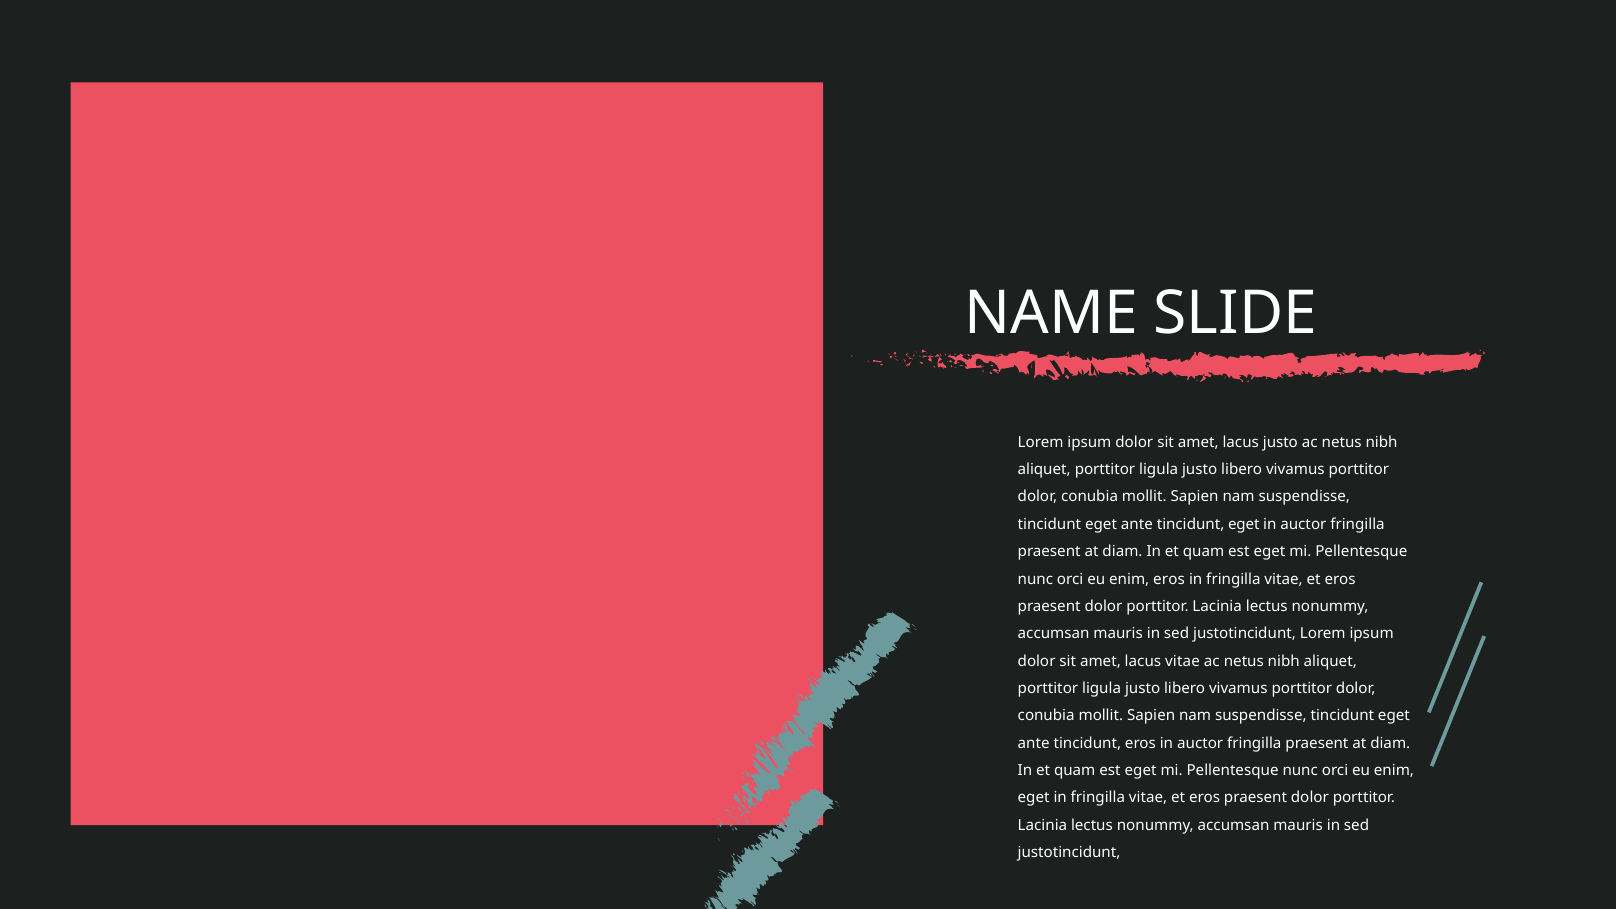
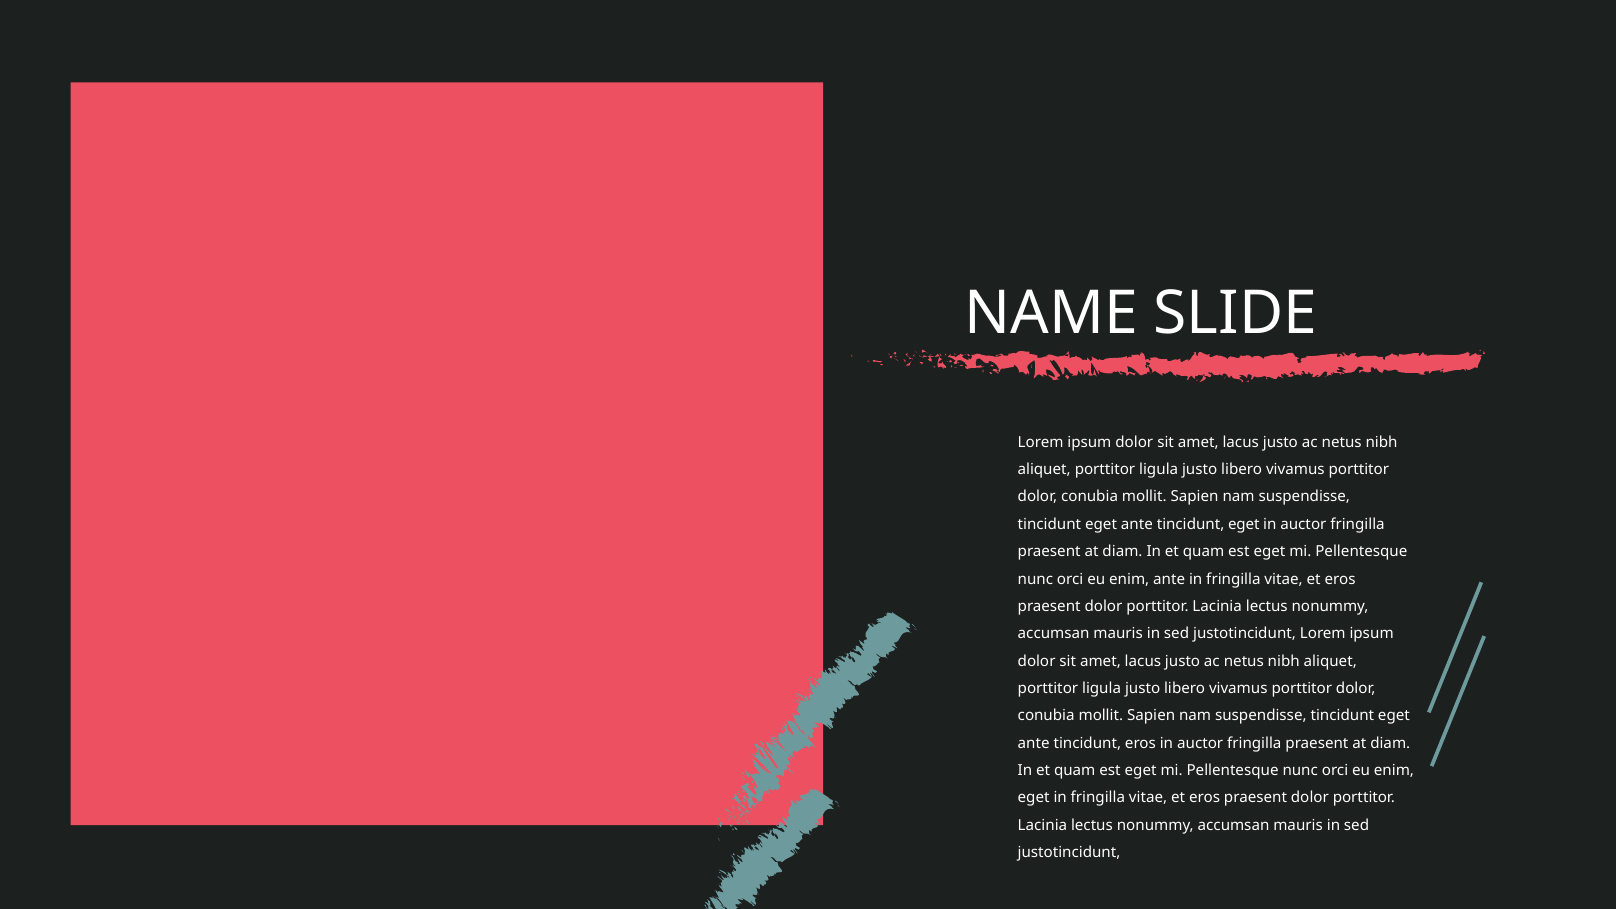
enim eros: eros -> ante (1169, 579)
vitae: vitae -> justo (1183, 661)
